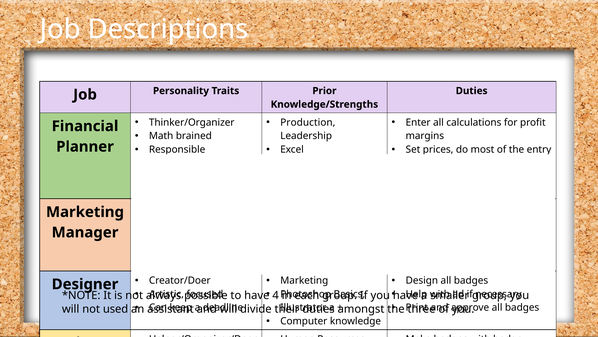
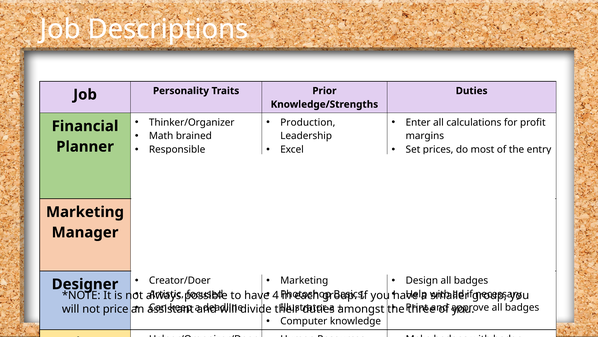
used: used -> price (116, 308)
